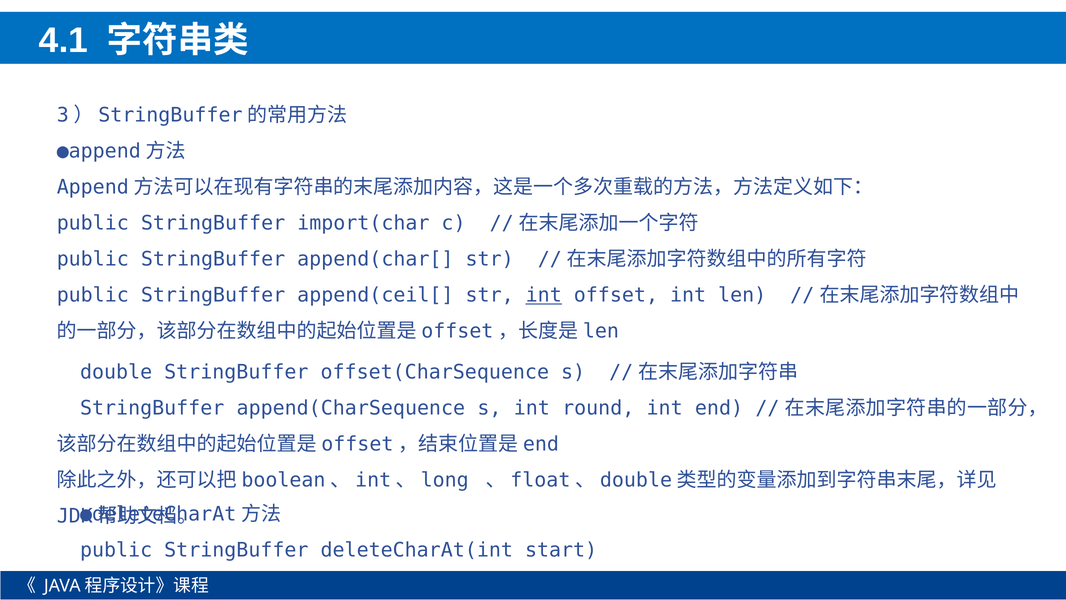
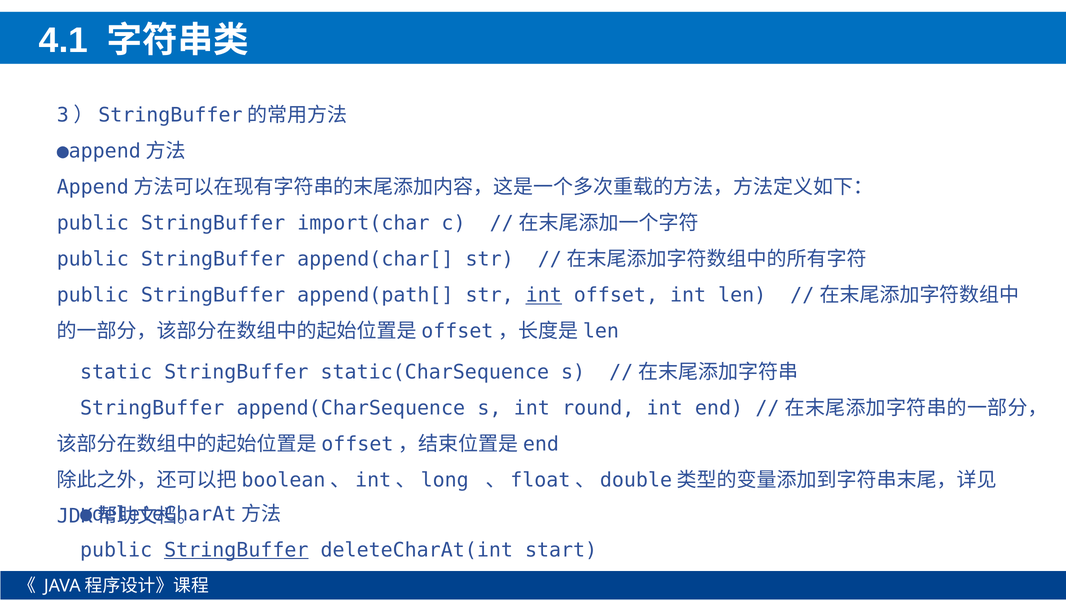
append(ceil[: append(ceil[ -> append(path[ (375, 295)
double: double -> static (116, 372)
offset(CharSequence: offset(CharSequence -> static(CharSequence (435, 372)
StringBuffer underline: none -> present (236, 550)
